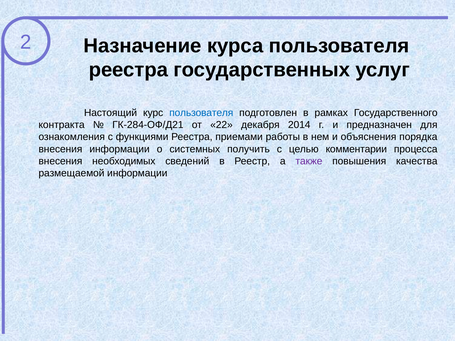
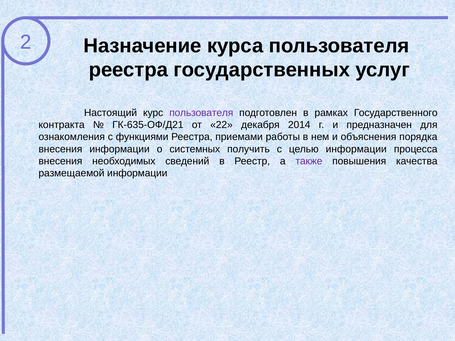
пользователя colour: blue -> purple (201, 113)
ГК-284-ОФ/Д21: ГК-284-ОФ/Д21 -> ГК-635-ОФ/Д21 (148, 125)
целью комментарии: комментарии -> информации (356, 149)
